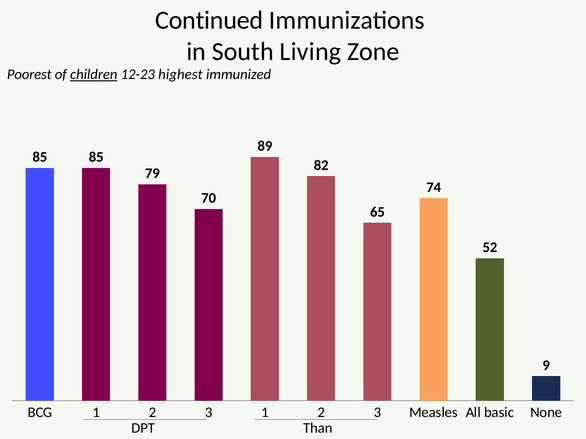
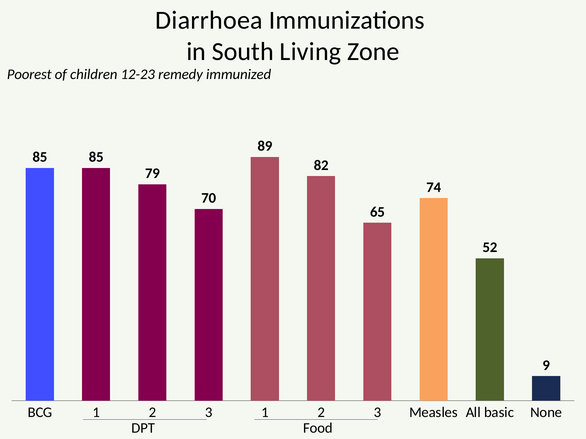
Continued: Continued -> Diarrhoea (209, 20)
children underline: present -> none (94, 75)
highest: highest -> remedy (180, 75)
Than: Than -> Food (318, 428)
